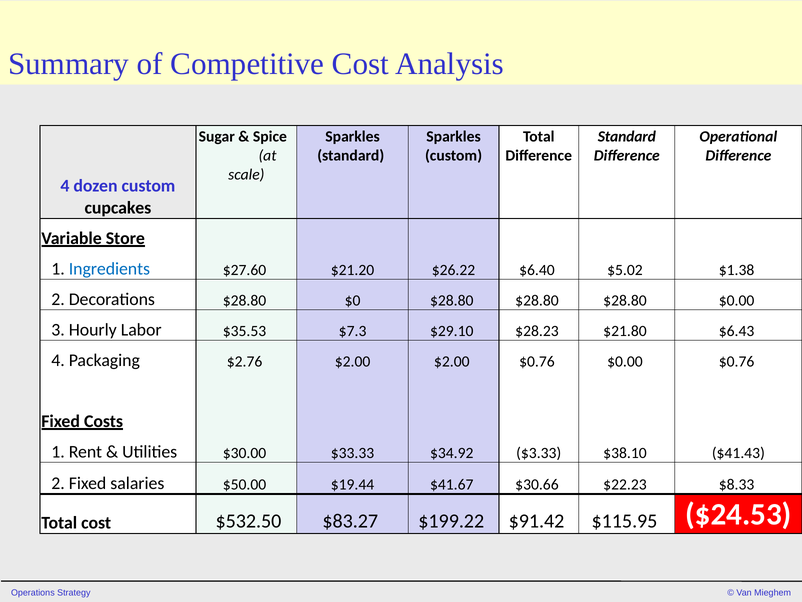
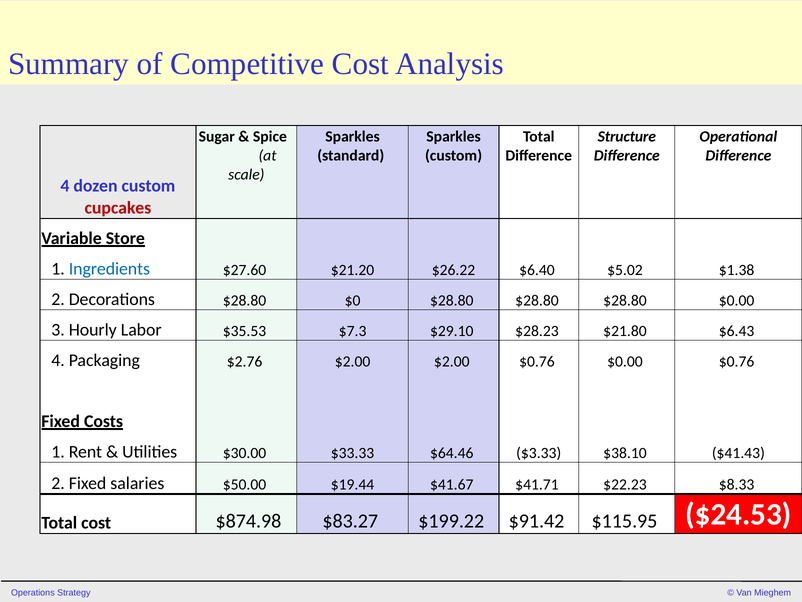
Standard: Standard -> Structure (627, 137)
cupcakes colour: black -> red (118, 208)
$34.92: $34.92 -> $64.46 (452, 453)
$30.66: $30.66 -> $41.71 (537, 484)
$532.50: $532.50 -> $874.98 (248, 521)
